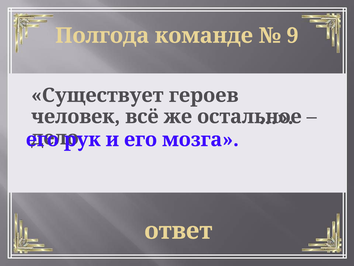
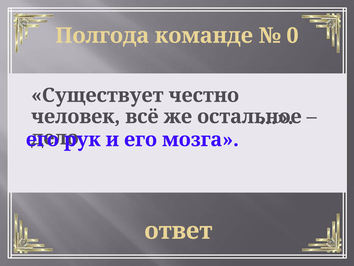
9: 9 -> 0 (292, 36)
героев: героев -> честно (204, 95)
